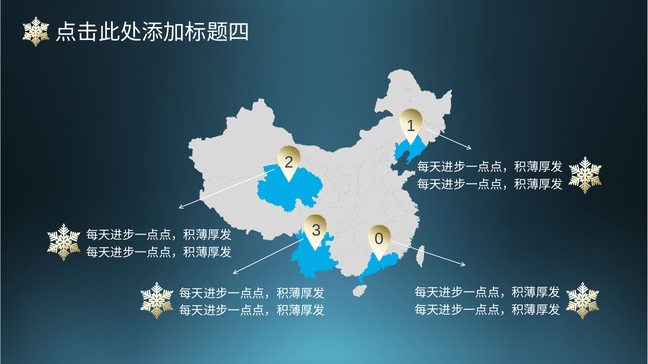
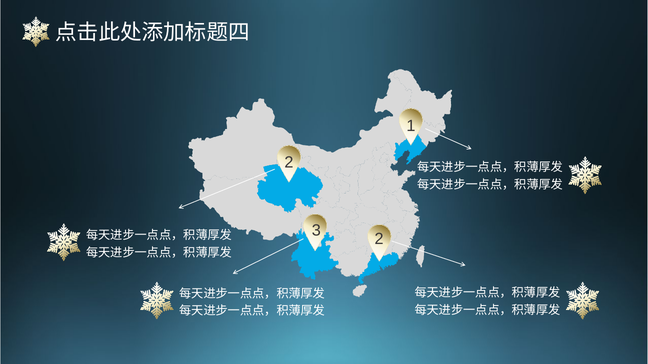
3 0: 0 -> 2 (379, 239)
